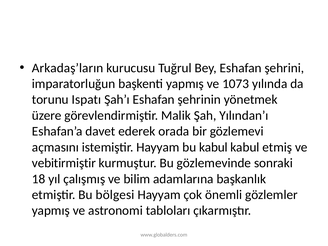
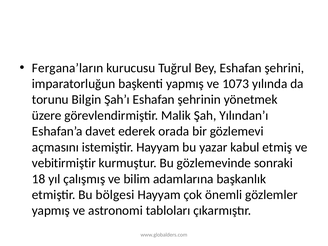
Arkadaş’ların: Arkadaş’ların -> Fergana’ların (68, 68)
Ispatı: Ispatı -> Bilgin (86, 100)
bu kabul: kabul -> yazar (213, 147)
